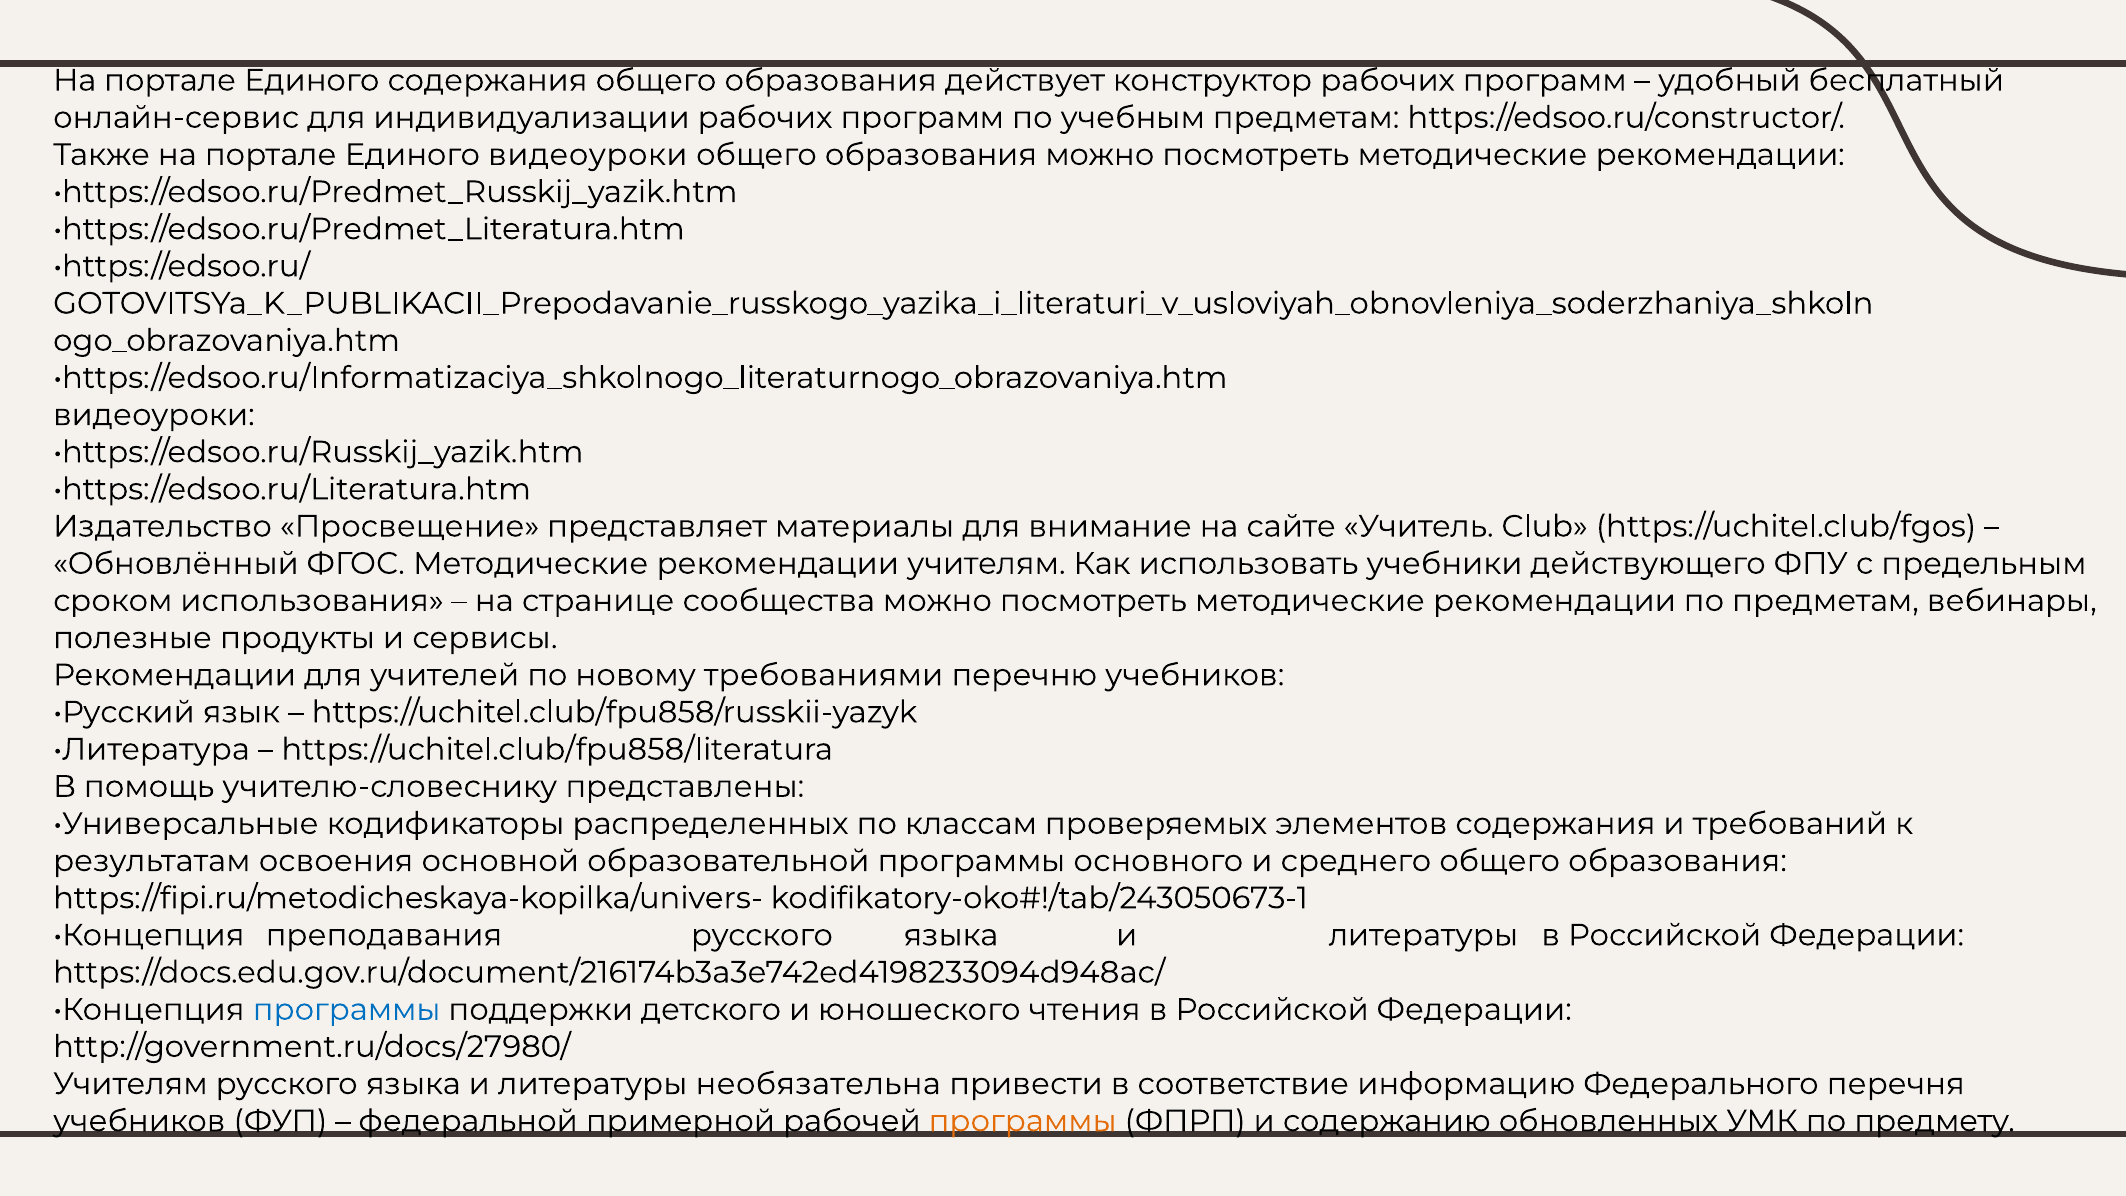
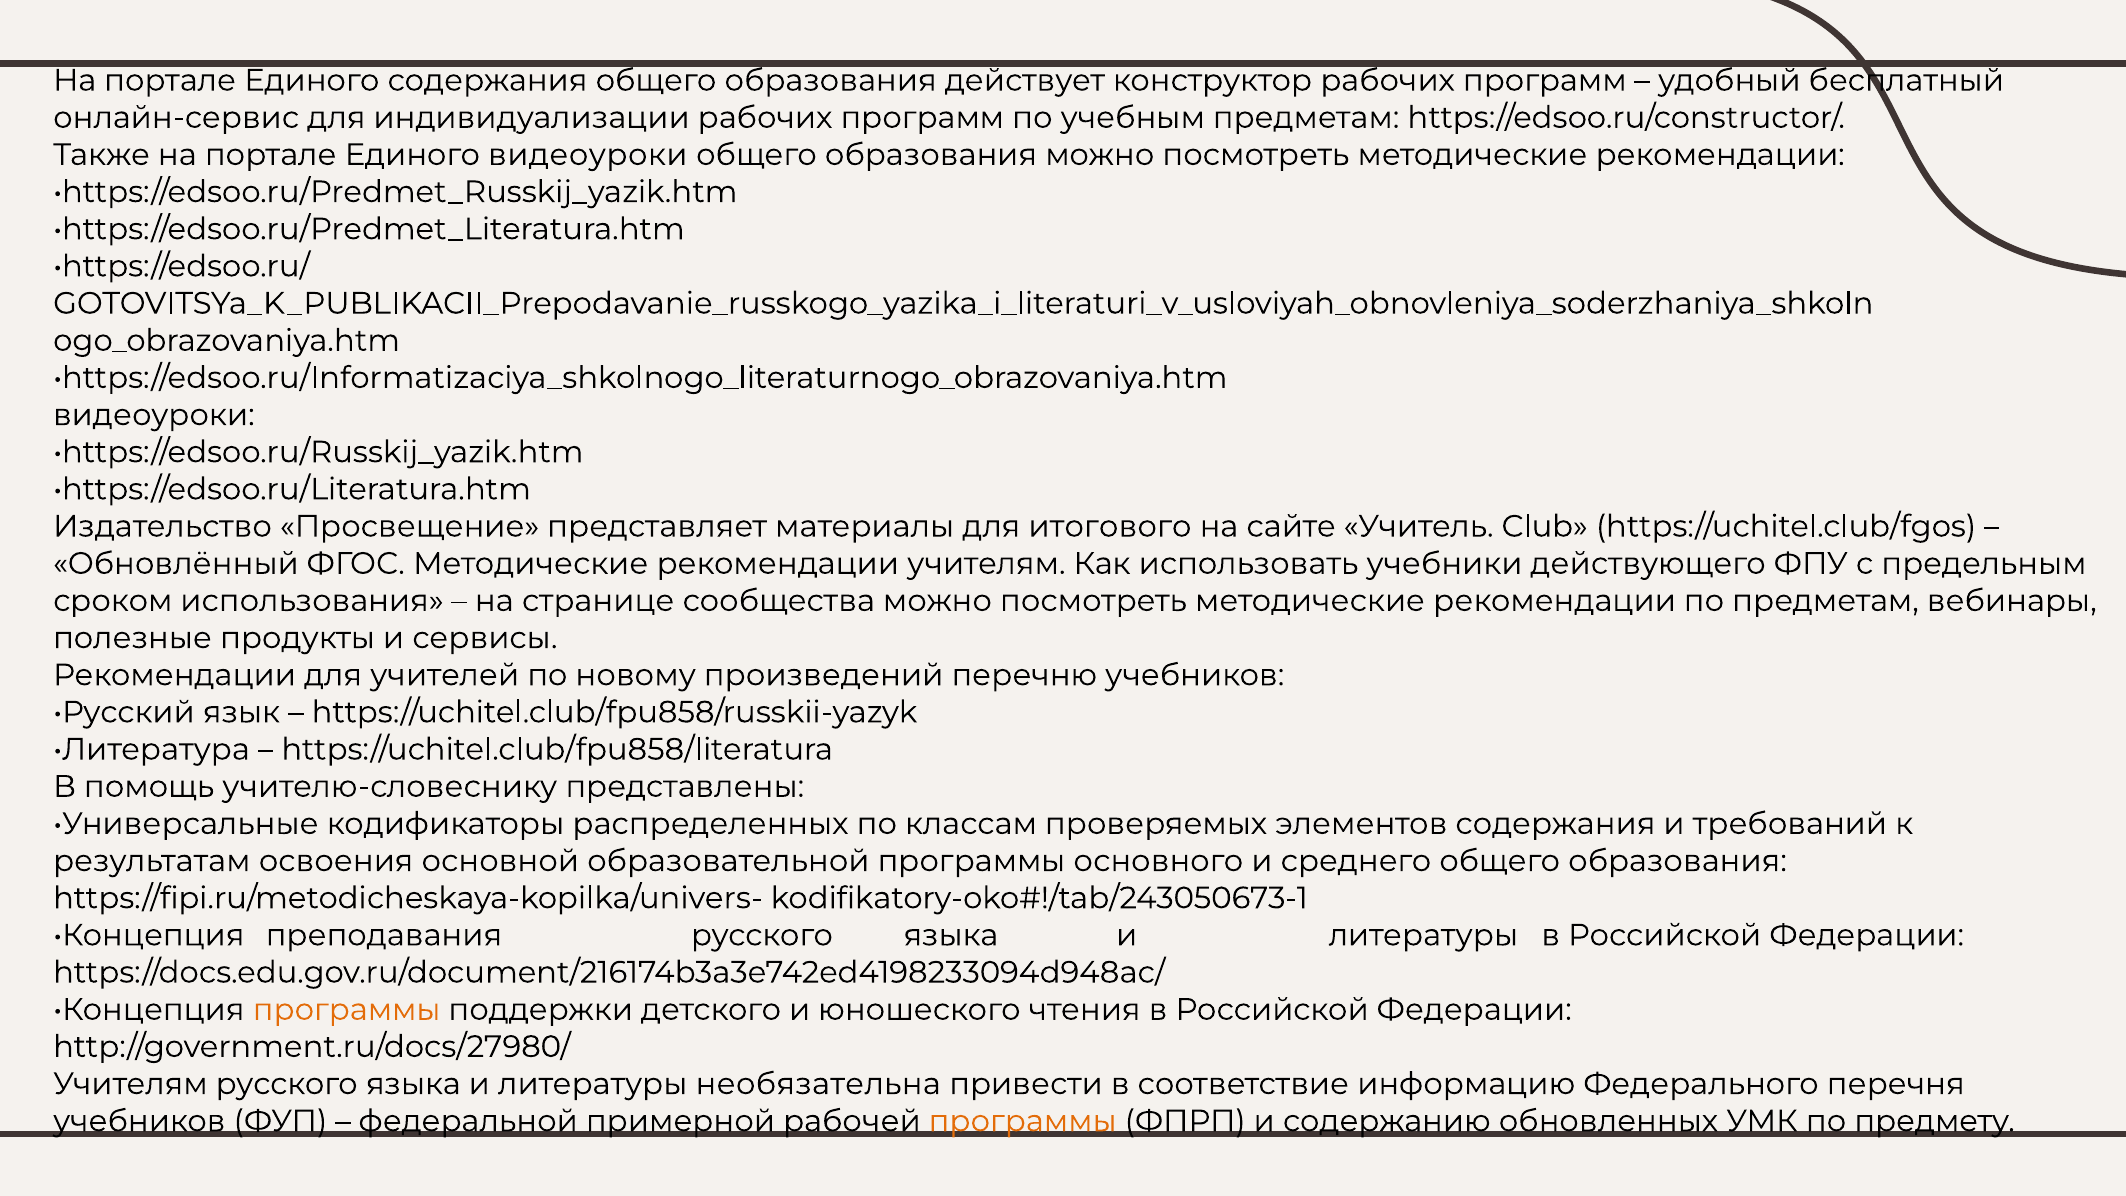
внимание: внимание -> итогового (1110, 526)
требованиями: требованиями -> произведений (824, 675)
программы colour: blue -> orange (347, 1010)
